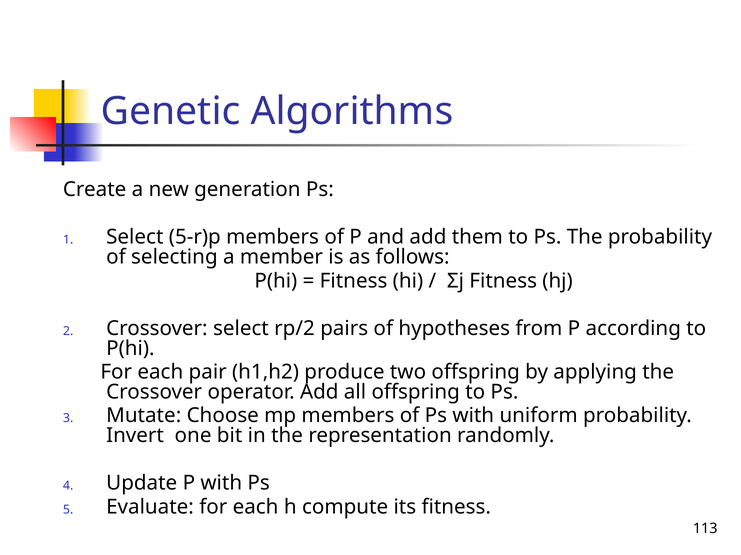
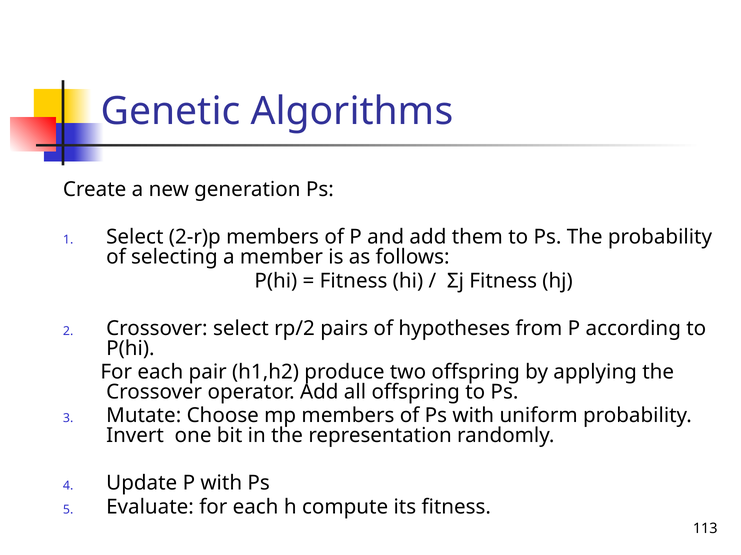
5-r)p: 5-r)p -> 2-r)p (195, 237)
